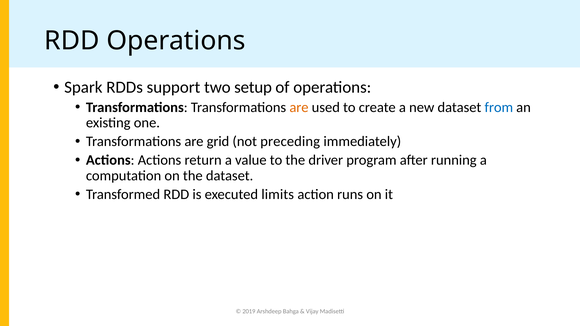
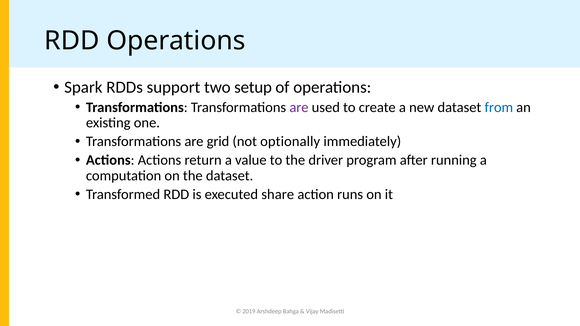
are colour: orange -> purple (299, 107)
preceding: preceding -> optionally (290, 142)
limits: limits -> share (278, 195)
